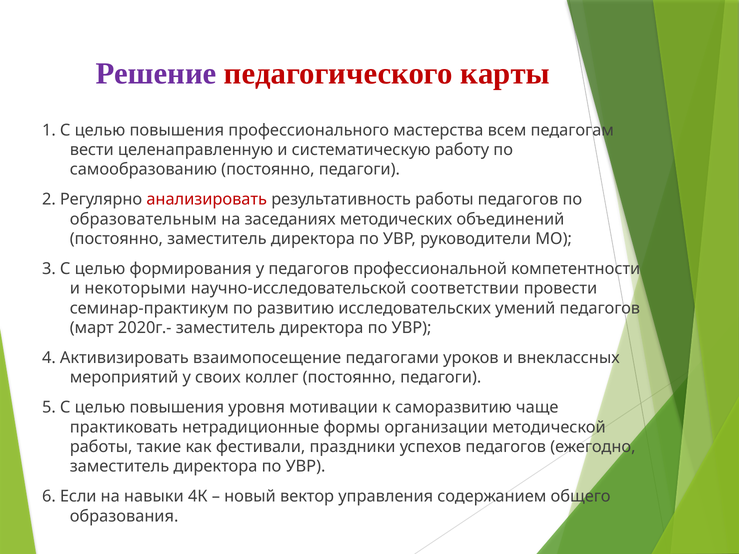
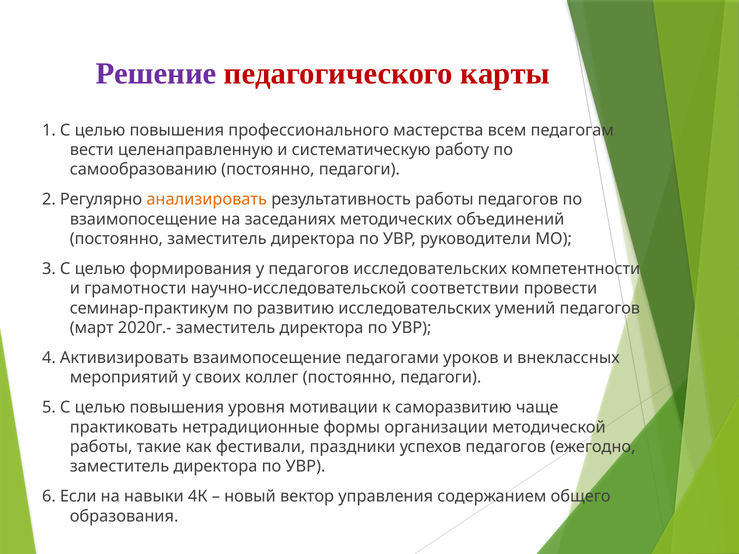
анализировать colour: red -> orange (207, 200)
образовательным: образовательным -> взаимопосещение (143, 219)
педагогов профессиональной: профессиональной -> исследовательских (430, 269)
некоторыми: некоторыми -> грамотности (135, 289)
